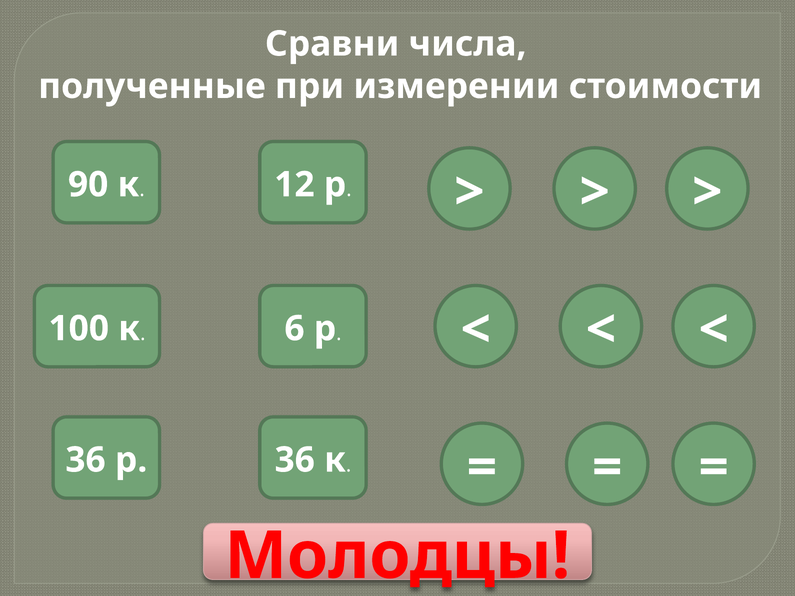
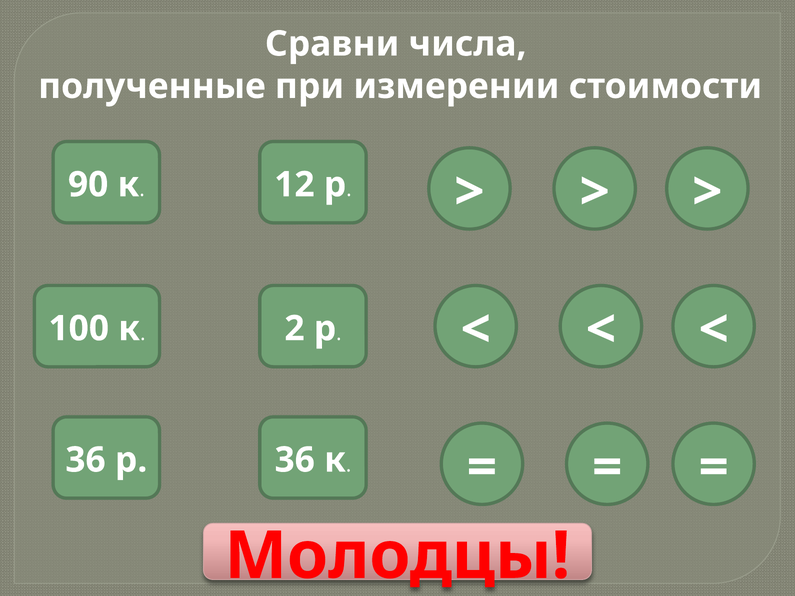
6: 6 -> 2 (294, 329)
